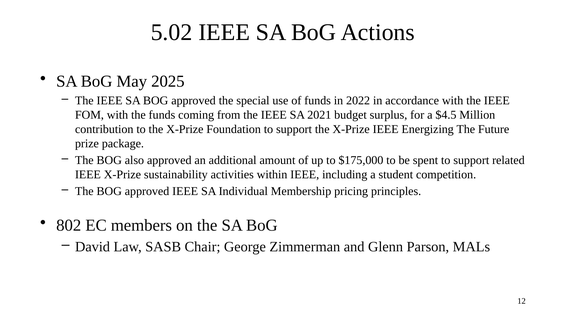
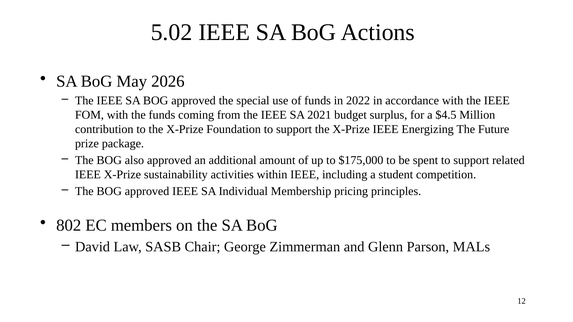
2025: 2025 -> 2026 (168, 81)
